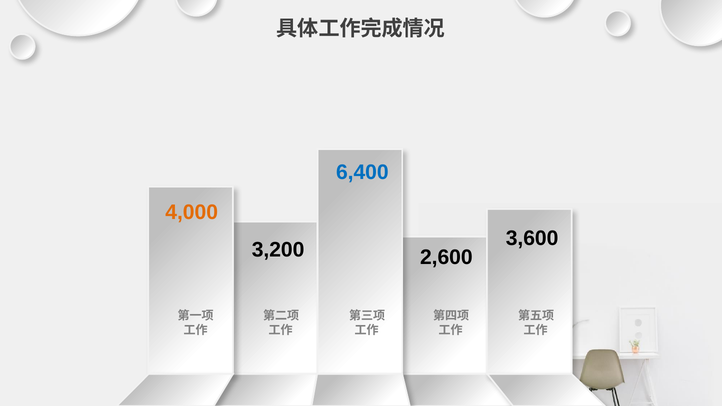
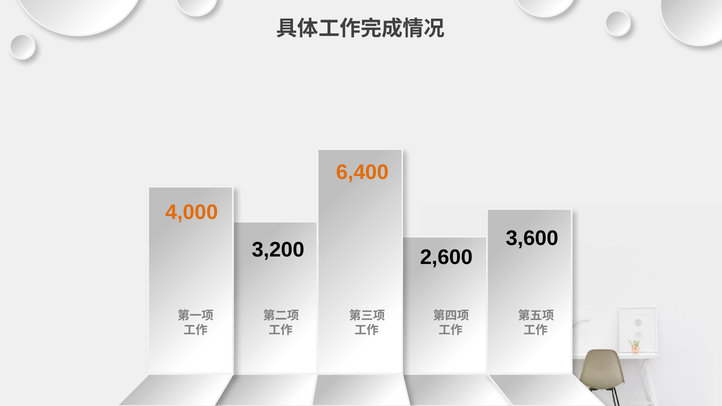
6,400 colour: blue -> orange (362, 172)
